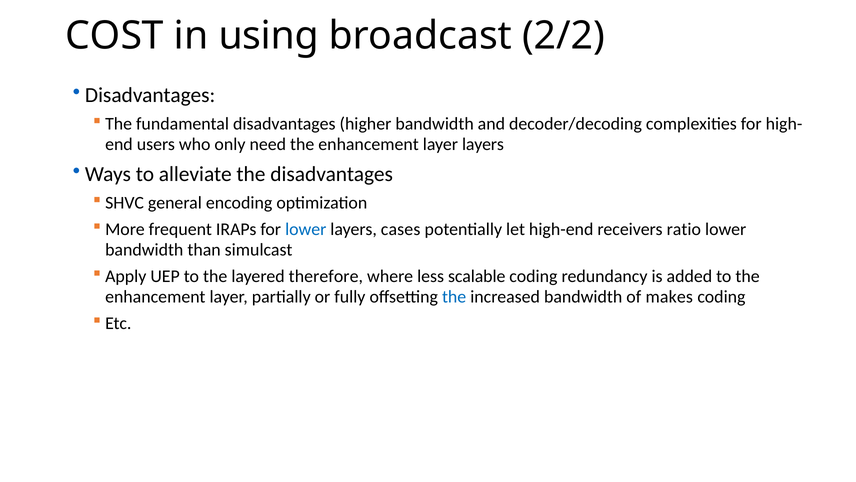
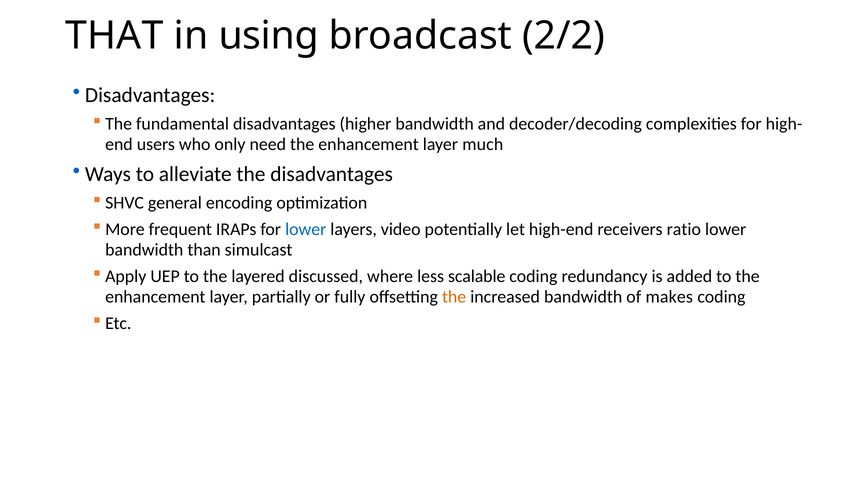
COST: COST -> THAT (114, 36)
layer layers: layers -> much (483, 144)
cases: cases -> video (401, 229)
therefore: therefore -> discussed (326, 276)
the colour: blue -> orange (454, 296)
